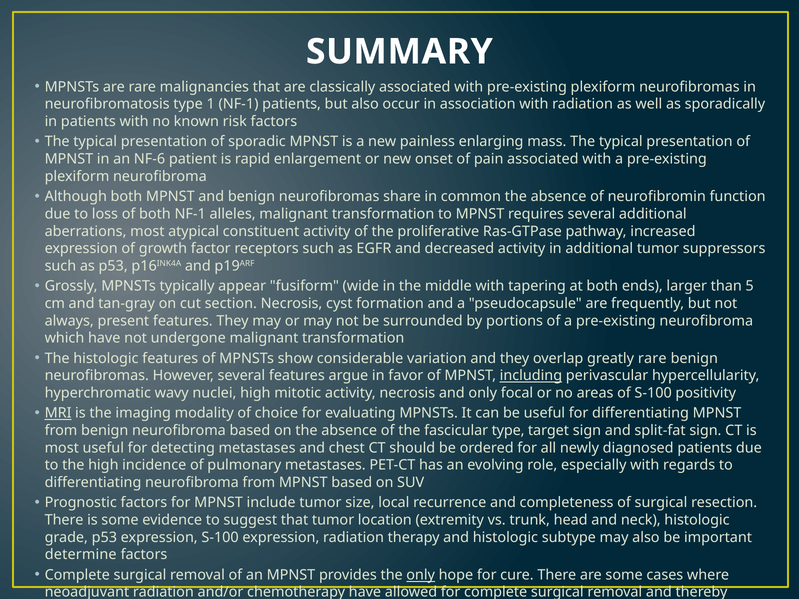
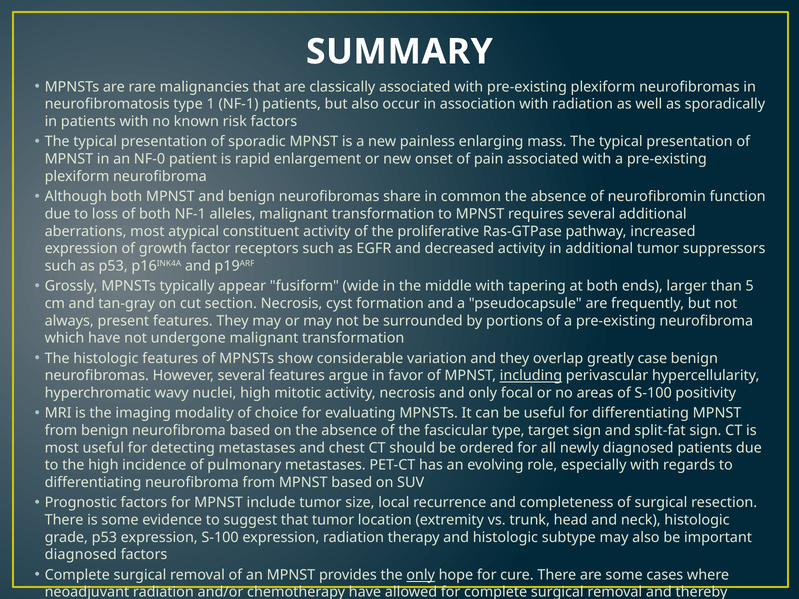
NF-6: NF-6 -> NF-0 (150, 159)
greatly rare: rare -> case (652, 358)
MRI underline: present -> none (58, 413)
determine: determine -> diagnosed (81, 555)
